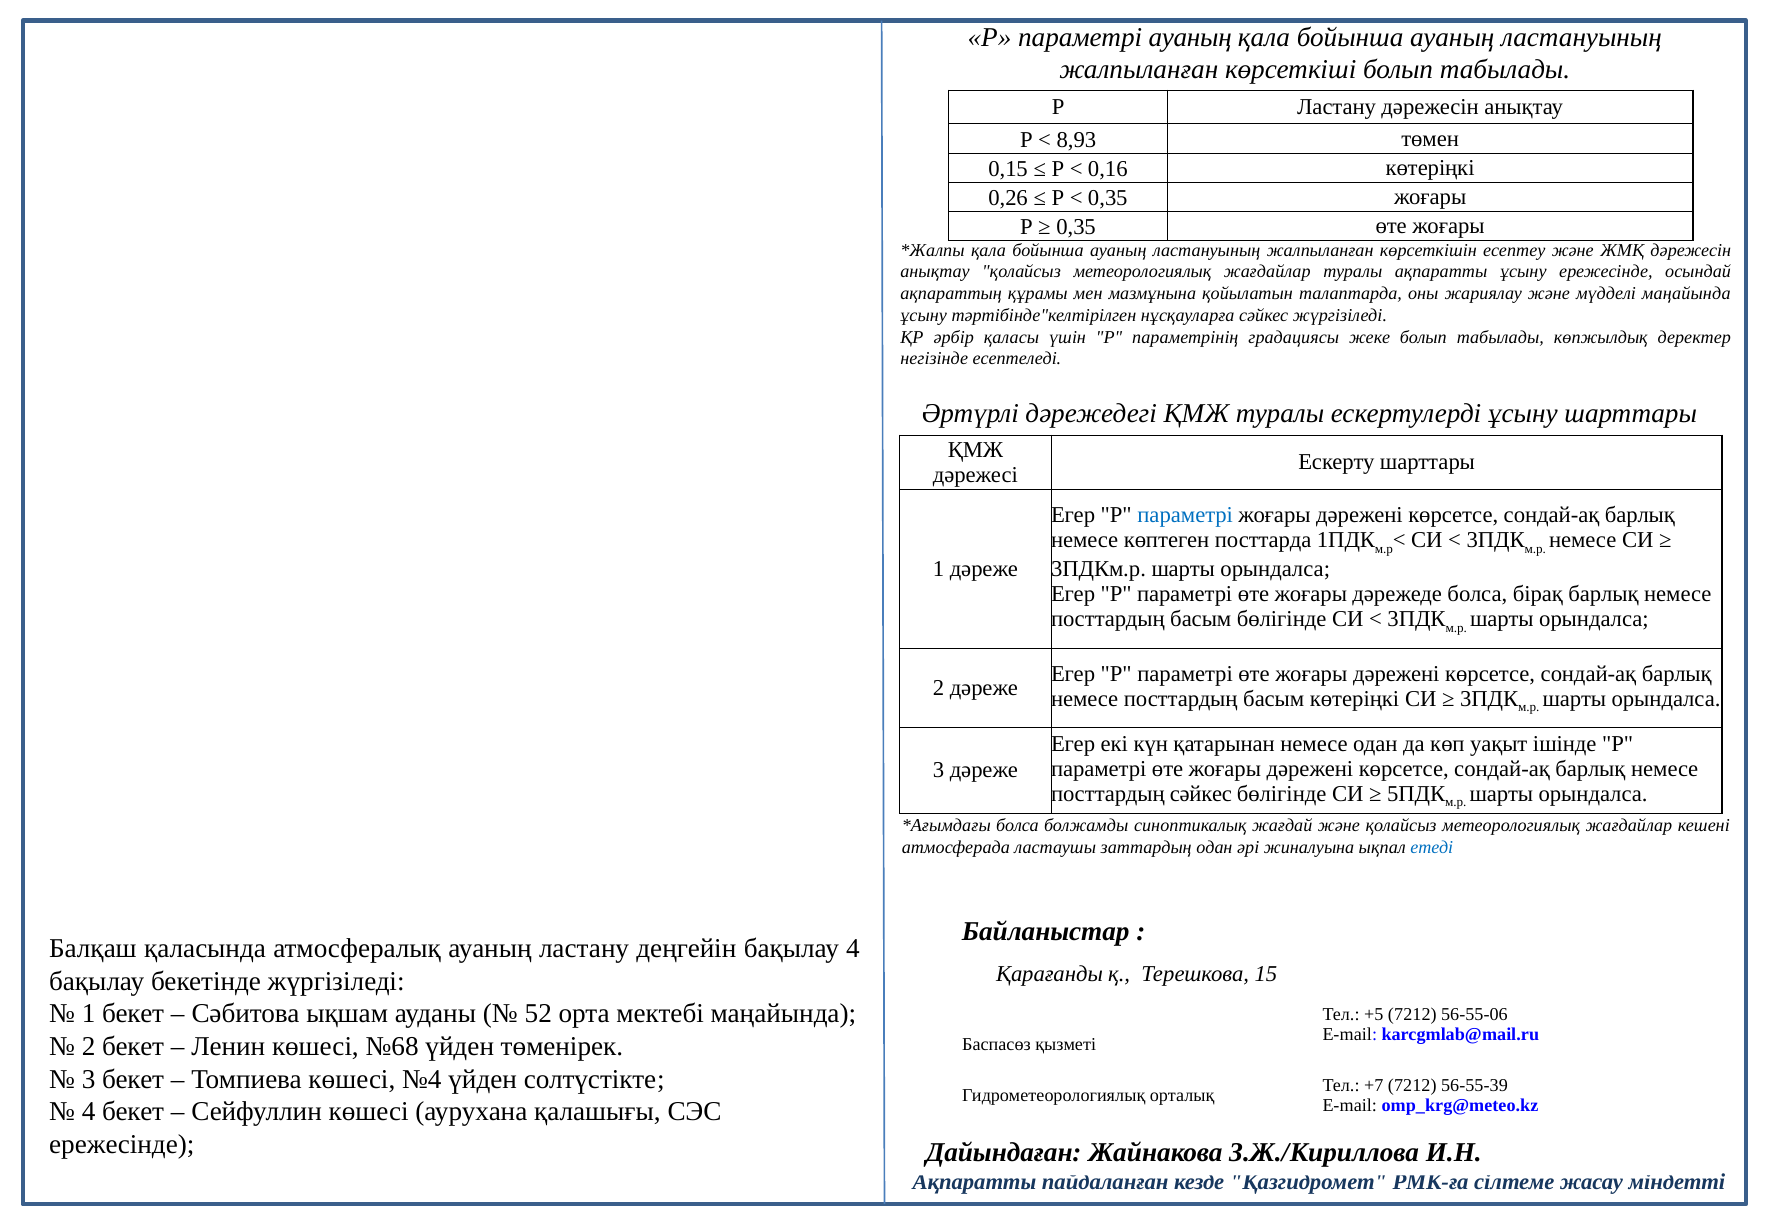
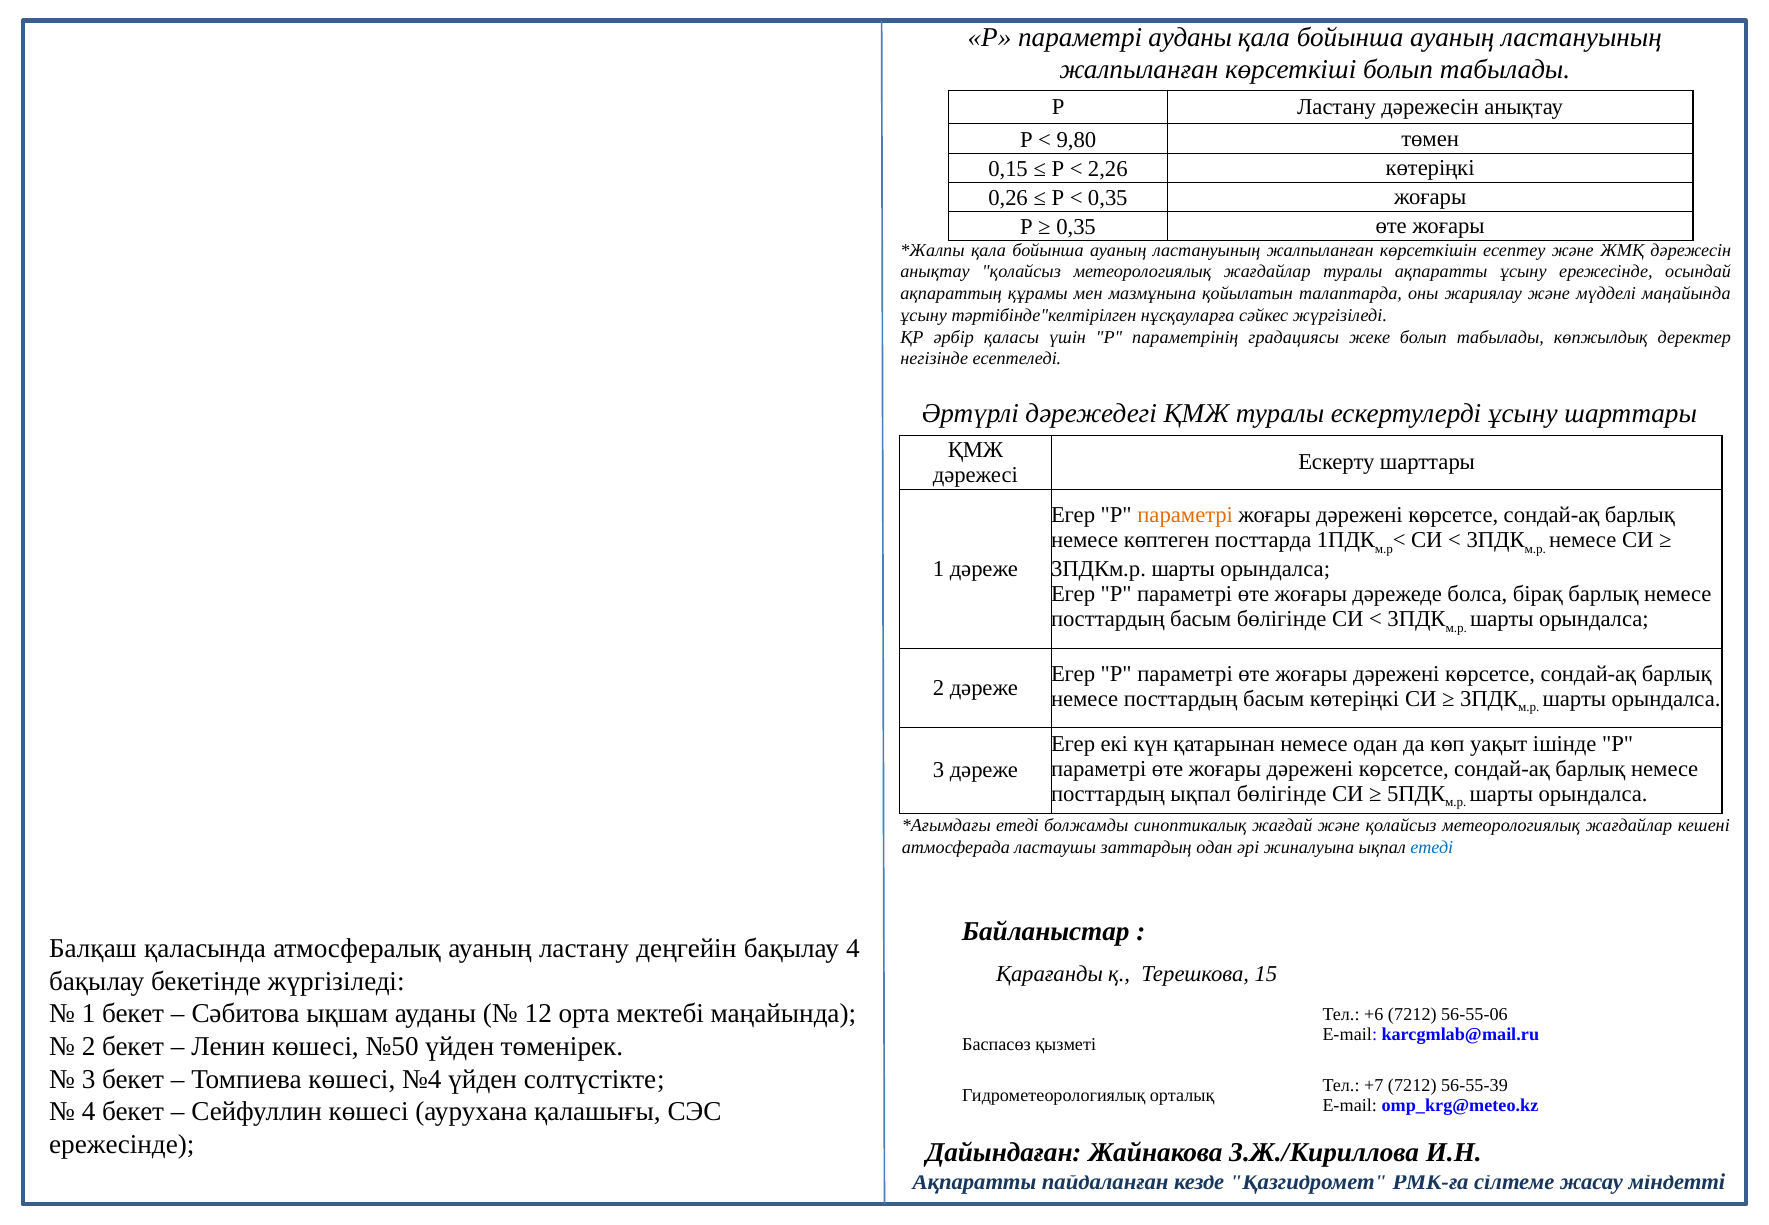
параметрі ауаның: ауаның -> ауданы (1190, 37)
8,93: 8,93 -> 9,80 (1076, 140)
0,16: 0,16 -> 2,26 (1108, 169)
параметрі colour: blue -> orange (1185, 515)
посттардың сәйкес: сәйкес -> ықпал (1201, 793)
болса: болса -> етеді (1017, 826)
52: 52 -> 12 (538, 1014)
+5: +5 -> +6 (1374, 1014)
№68: №68 -> №50 (392, 1046)
